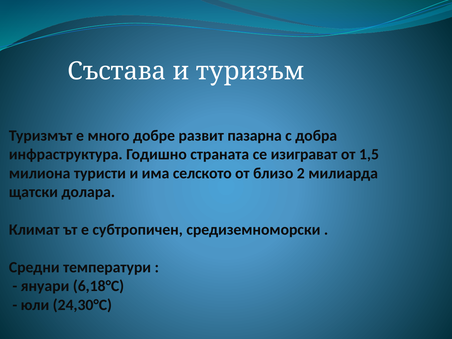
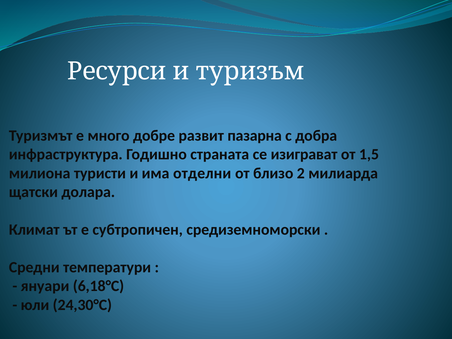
Състава: Състава -> Ресурси (117, 71)
селското: селското -> отделни (202, 173)
